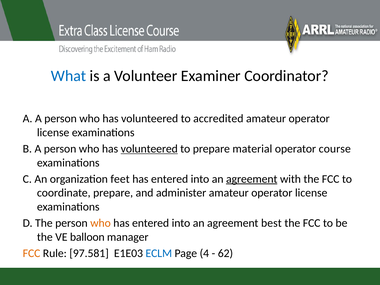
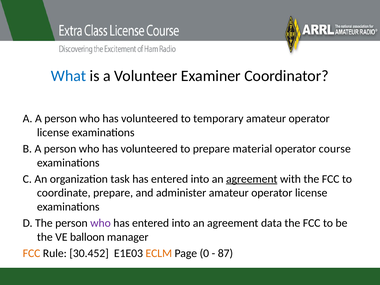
accredited: accredited -> temporary (218, 119)
volunteered underline: present -> none (149, 149)
feet: feet -> task (120, 179)
who colour: orange -> purple (101, 223)
best: best -> data (271, 223)
97.581: 97.581 -> 30.452 (89, 253)
ECLM colour: blue -> orange (159, 253)
4: 4 -> 0 (204, 253)
62: 62 -> 87 (225, 253)
